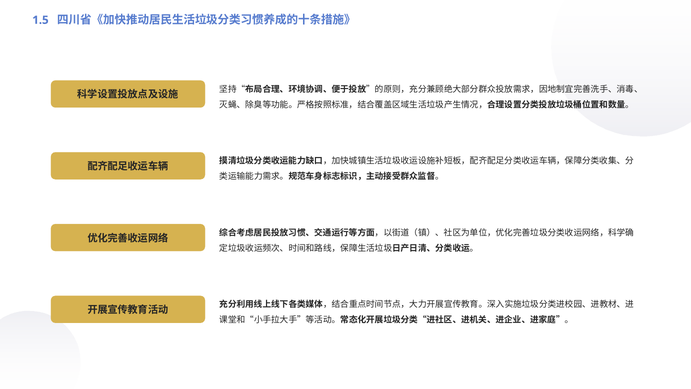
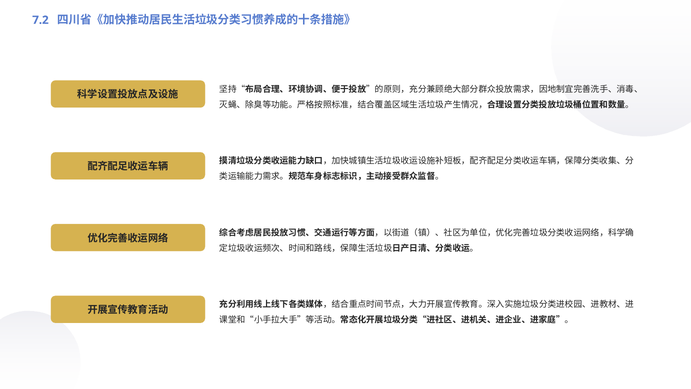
1.5: 1.5 -> 7.2 (40, 20)
